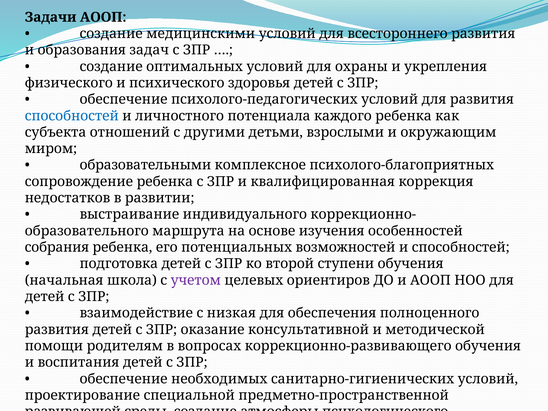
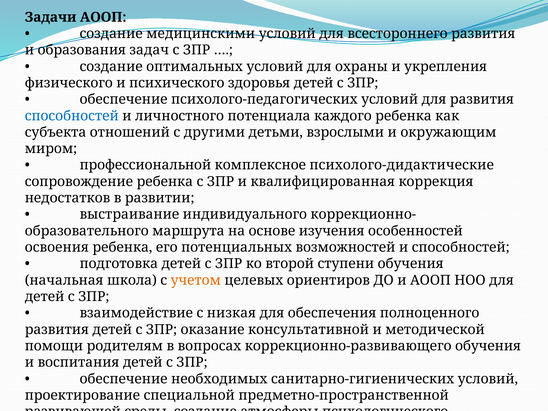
образовательными: образовательными -> профессиональной (145, 165)
психолого-благоприятных: психолого-благоприятных -> психолого-дидактические (402, 165)
собрания: собрания -> освоения (57, 247)
учетом colour: purple -> orange (196, 280)
